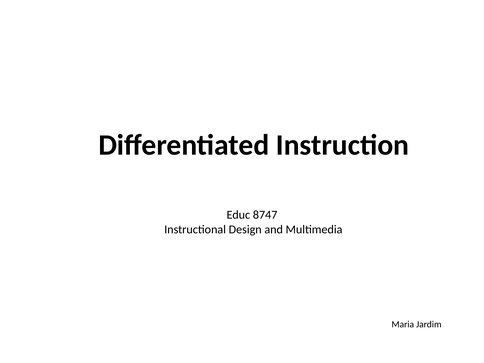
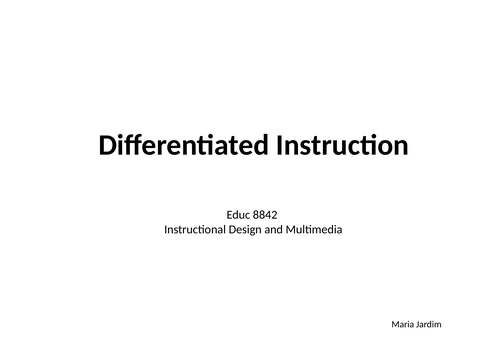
8747: 8747 -> 8842 (265, 215)
